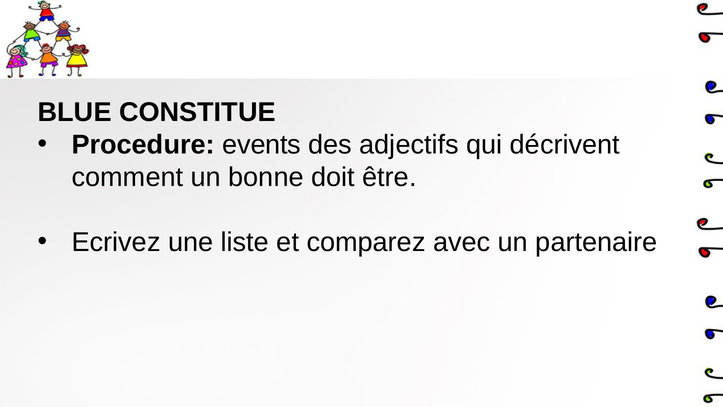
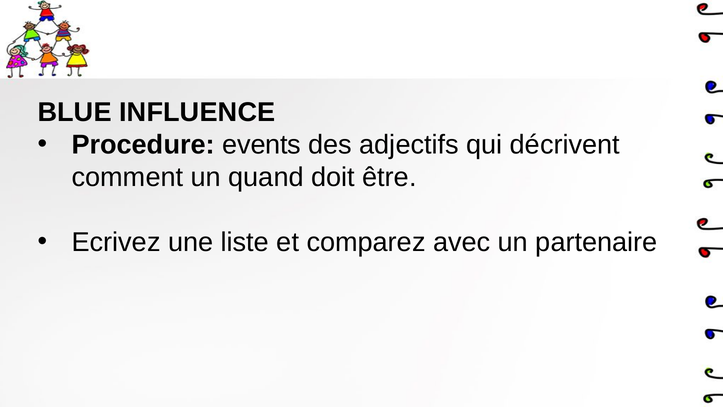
CONSTITUE: CONSTITUE -> INFLUENCE (197, 112)
bonne: bonne -> quand (266, 177)
